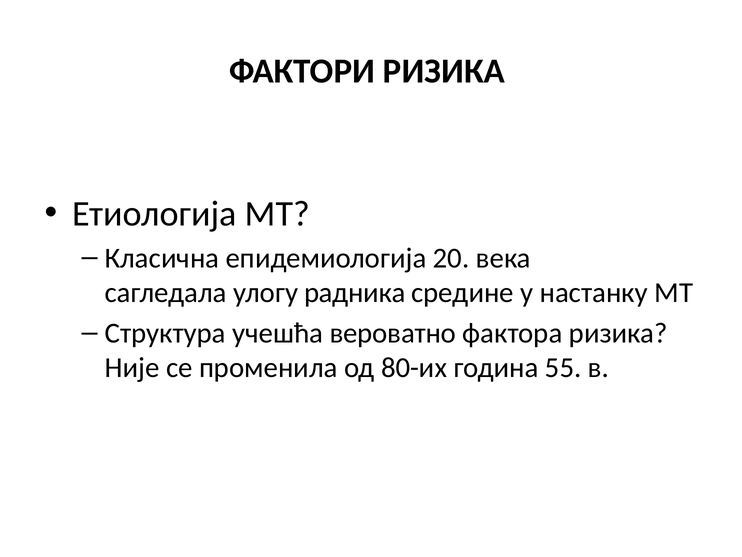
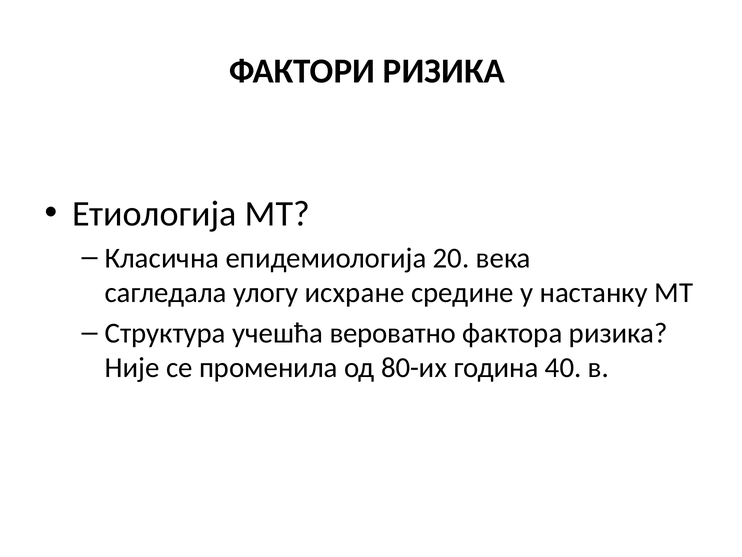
радника: радника -> исхране (355, 292)
55: 55 -> 40 (563, 367)
